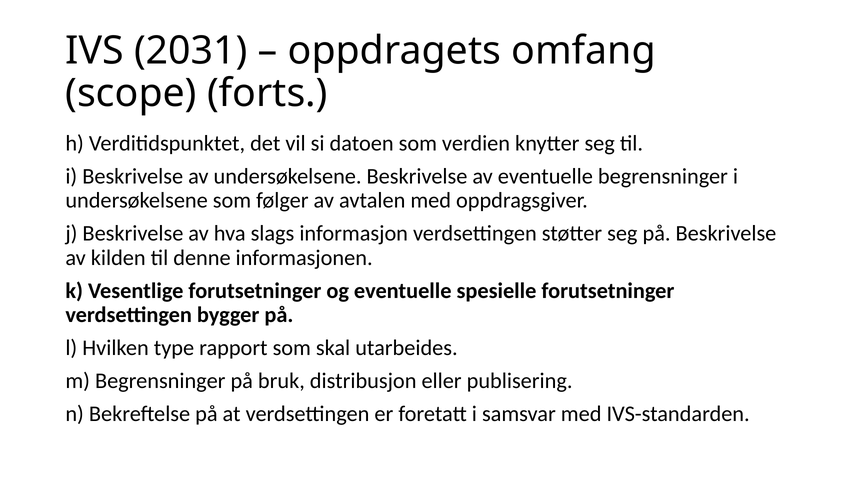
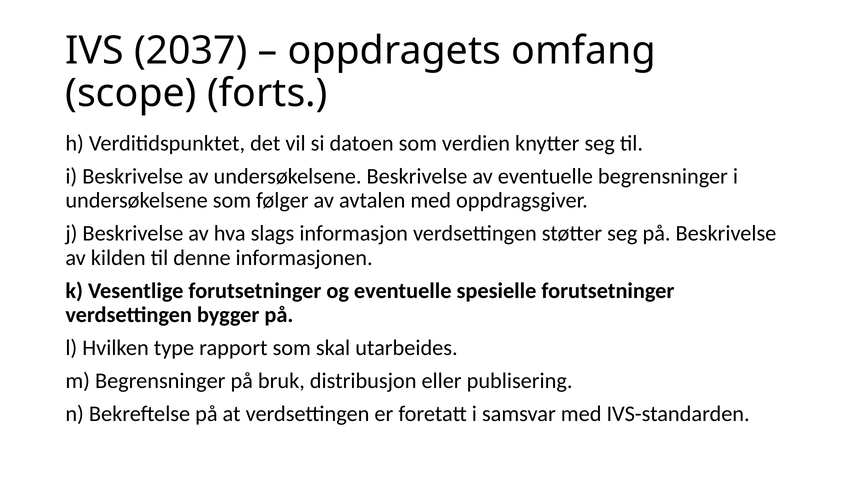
2031: 2031 -> 2037 (191, 51)
